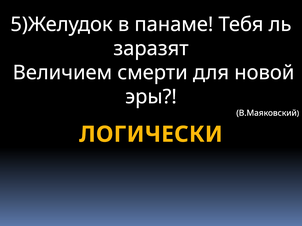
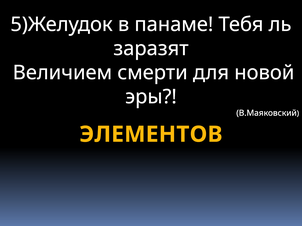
ЛОГИЧЕСКИ: ЛОГИЧЕСКИ -> ЭЛЕМЕНТОВ (151, 135)
